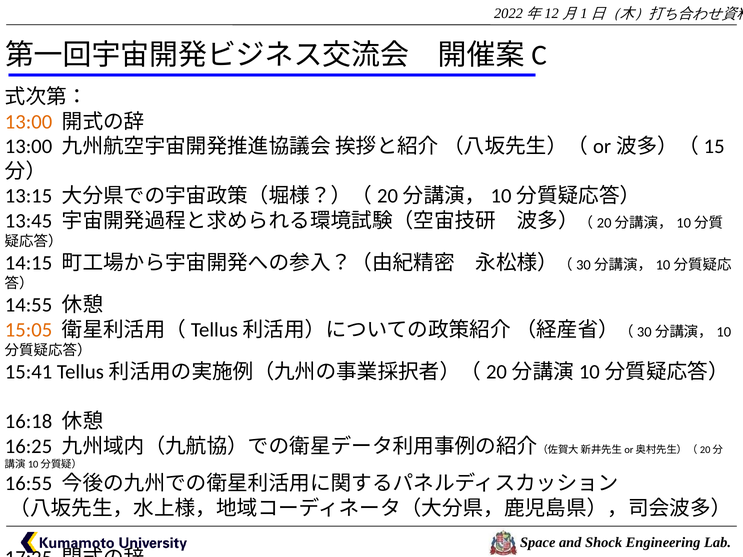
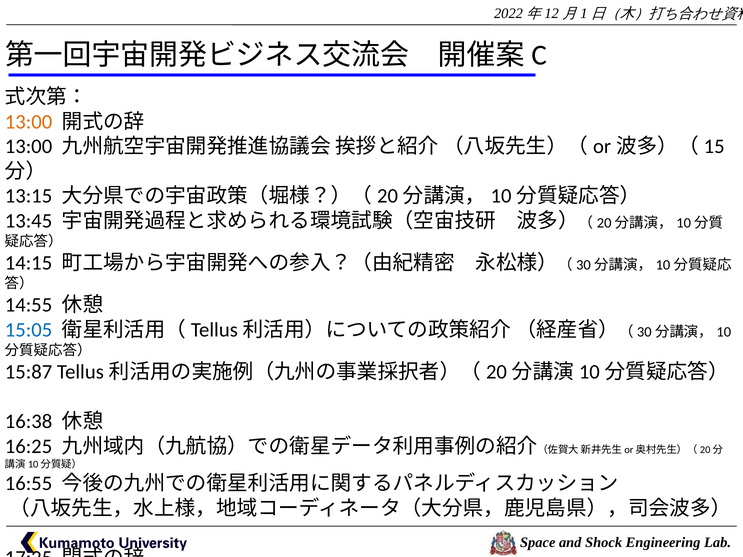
15:05 colour: orange -> blue (29, 330)
15:41: 15:41 -> 15:87 (29, 372)
16:18: 16:18 -> 16:38 (29, 422)
